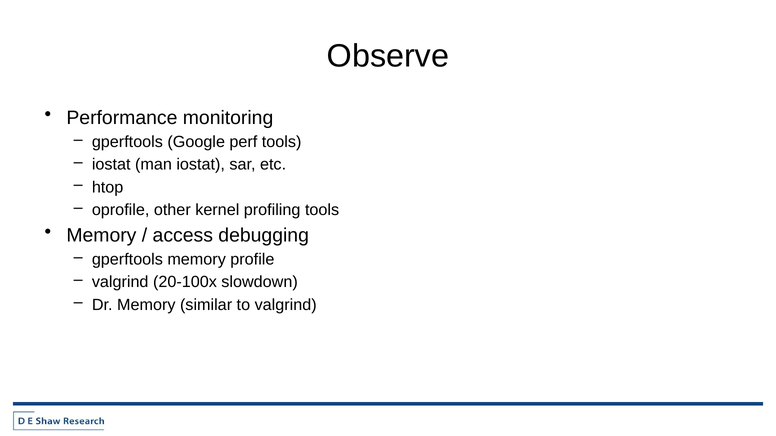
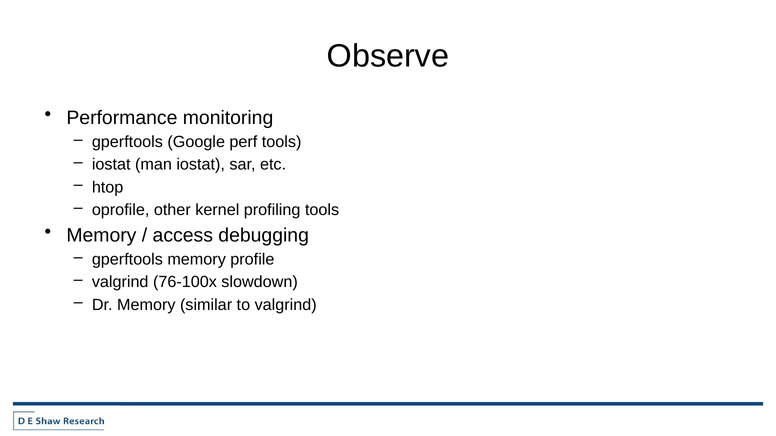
20-100x: 20-100x -> 76-100x (185, 282)
